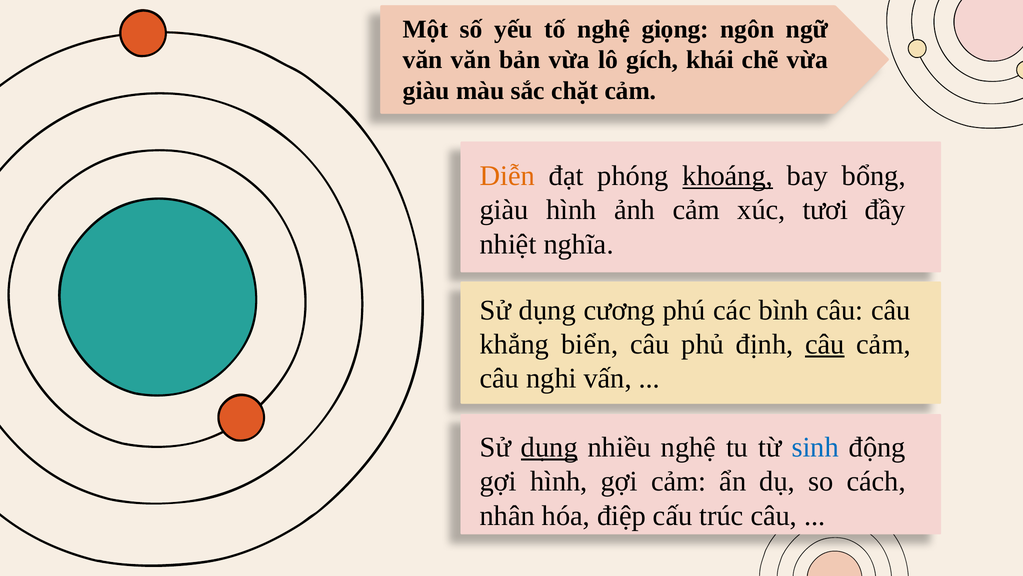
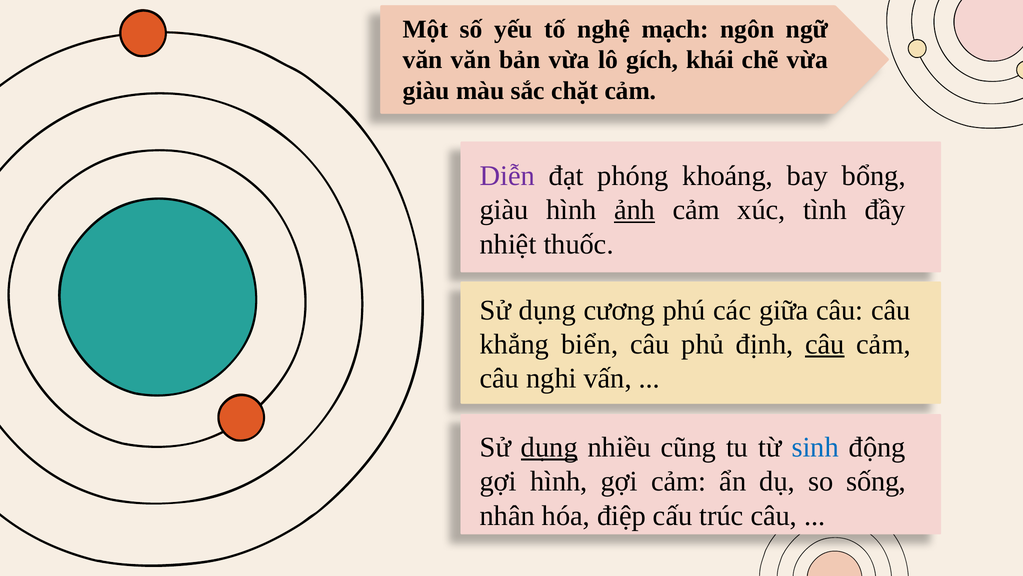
giọng: giọng -> mạch (675, 29)
Diễn colour: orange -> purple (507, 176)
khoáng underline: present -> none (728, 176)
ảnh underline: none -> present (635, 210)
tươi: tươi -> tình (825, 210)
nghĩa: nghĩa -> thuốc (579, 244)
bình: bình -> giữa (784, 310)
nhiều nghệ: nghệ -> cũng (688, 447)
cách: cách -> sống (876, 481)
